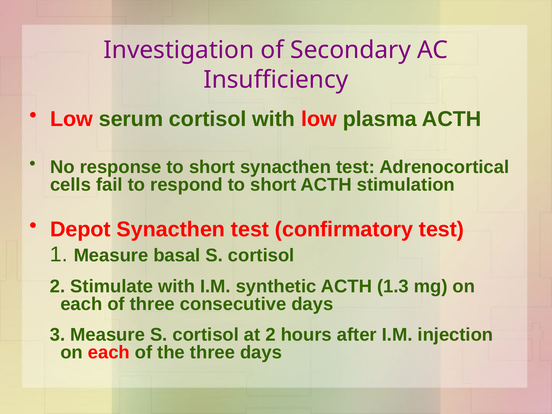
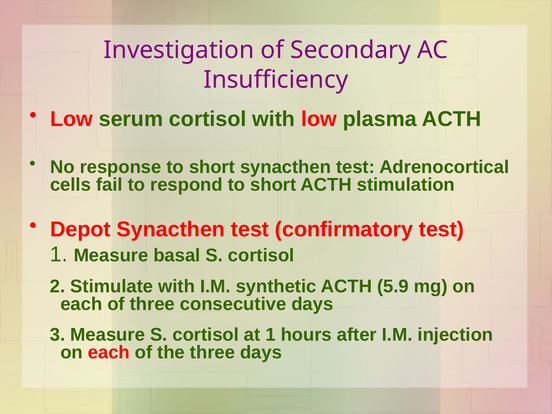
1.3: 1.3 -> 5.9 (393, 286)
at 2: 2 -> 1 (270, 335)
